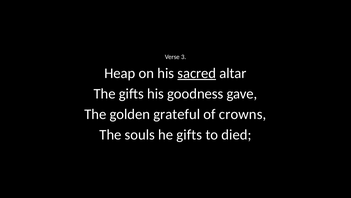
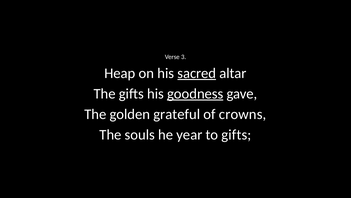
goodness underline: none -> present (195, 93)
he gifts: gifts -> year (189, 134)
to died: died -> gifts (236, 134)
